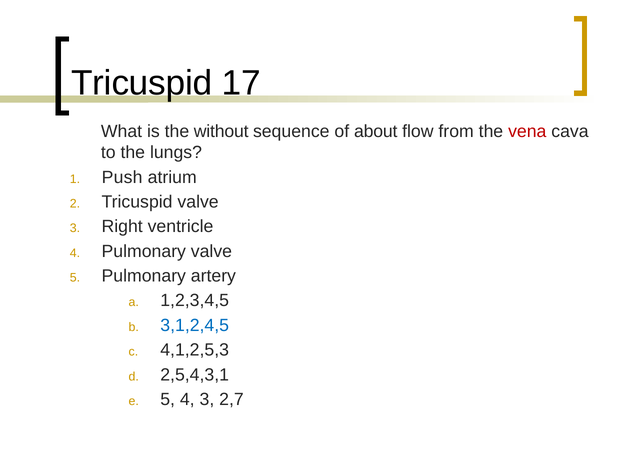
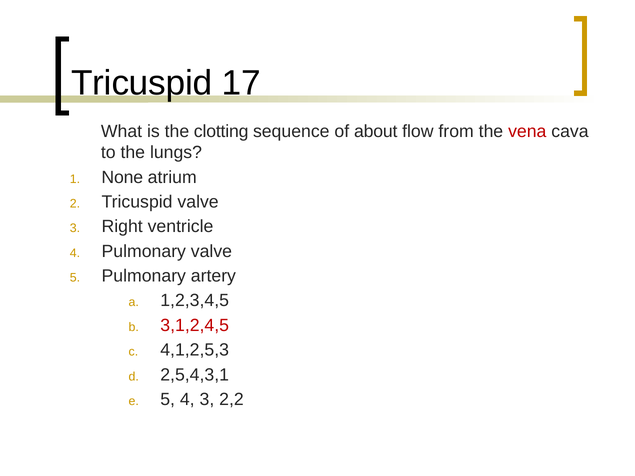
without: without -> clotting (221, 131)
Push: Push -> None (122, 177)
3,1,2,4,5 colour: blue -> red (195, 326)
2,7: 2,7 -> 2,2 (231, 400)
